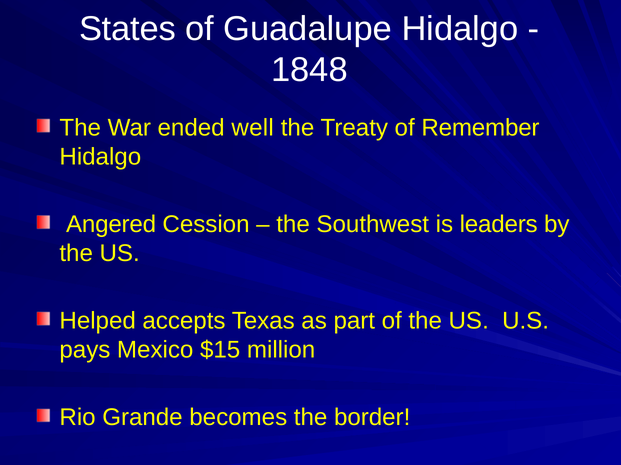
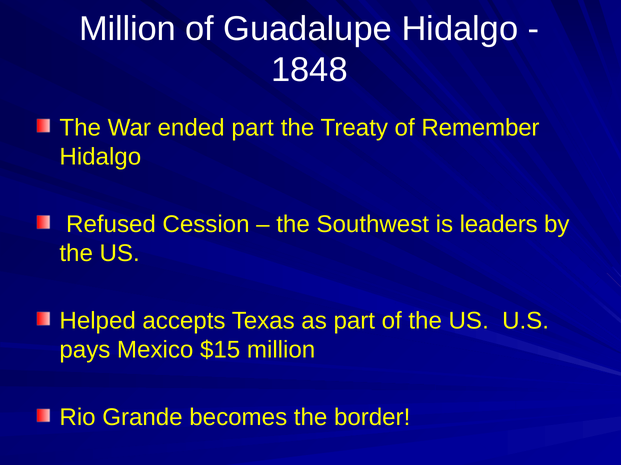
States: States -> Million (127, 29)
ended well: well -> part (253, 128)
Angered: Angered -> Refused (111, 225)
